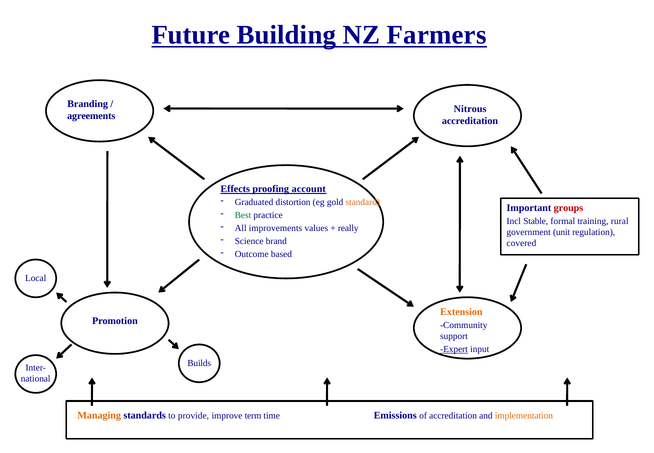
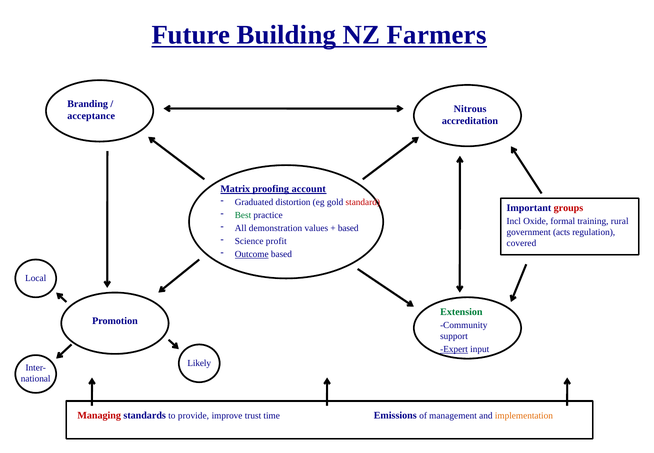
agreements: agreements -> acceptance (91, 116)
Effects: Effects -> Matrix (235, 189)
standard colour: orange -> red (363, 202)
Stable: Stable -> Oxide (536, 221)
improvements: improvements -> demonstration (276, 228)
really: really -> based (348, 228)
unit: unit -> acts (562, 232)
brand: brand -> profit (276, 241)
Outcome underline: none -> present (252, 254)
Extension colour: orange -> green (461, 312)
Builds: Builds -> Likely (199, 363)
Managing colour: orange -> red (99, 415)
term: term -> trust (253, 416)
of accreditation: accreditation -> management (453, 416)
